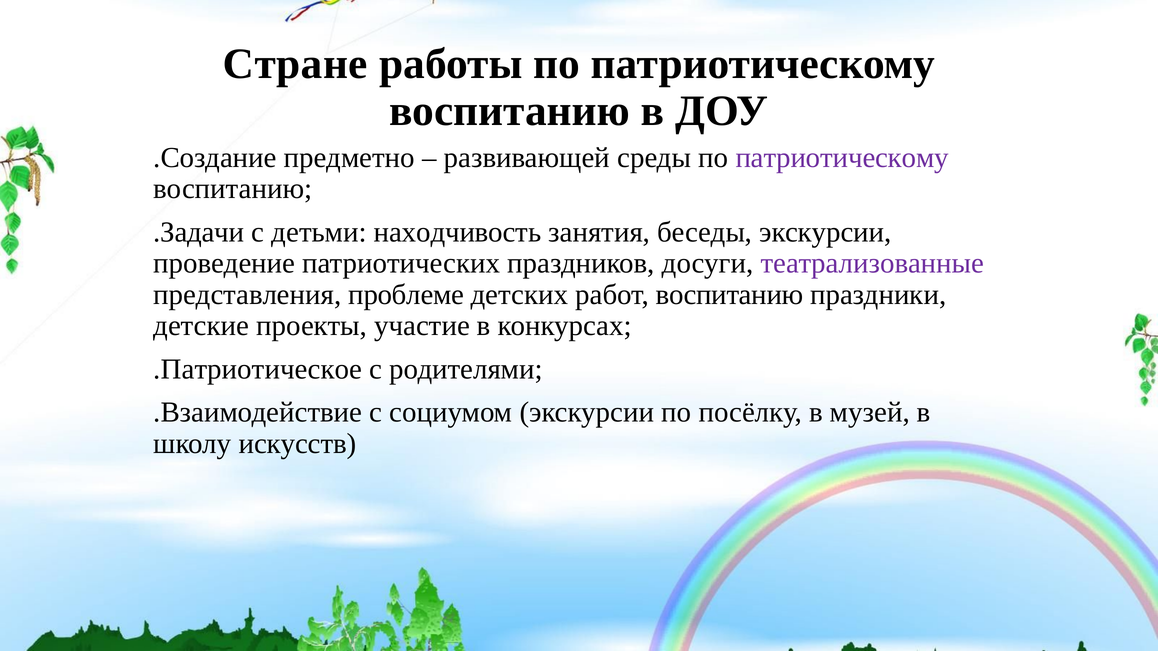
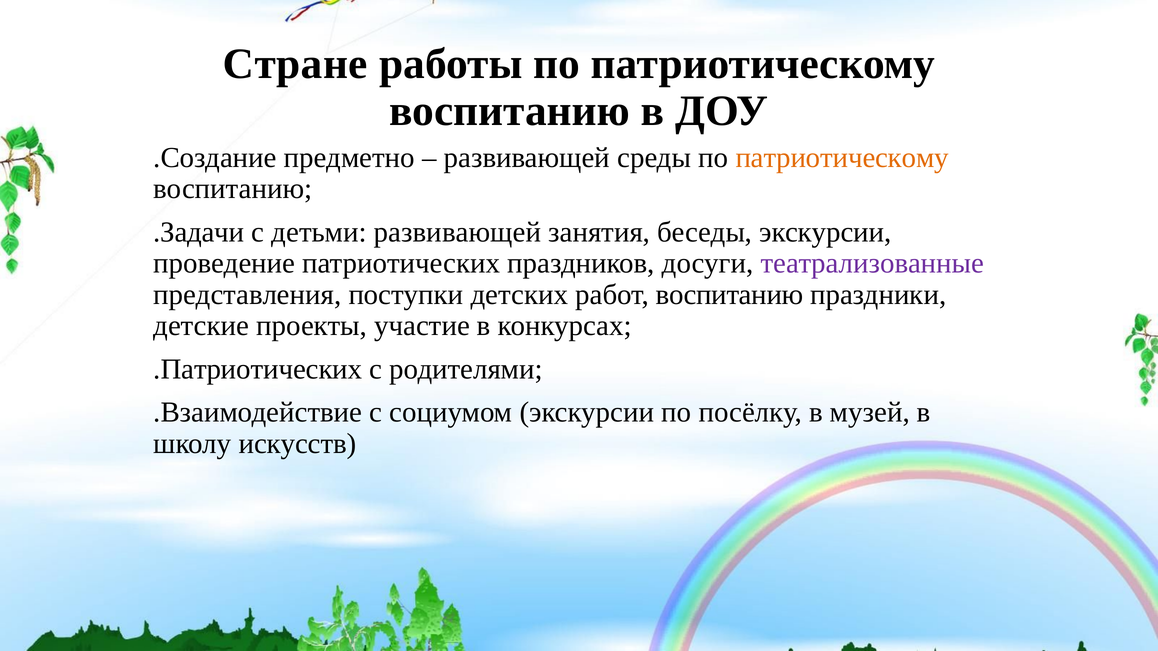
патриотическому colour: purple -> orange (842, 158)
детьми находчивость: находчивость -> развивающей (457, 232)
проблеме: проблеме -> поступки (406, 295)
.Патриотическое: .Патриотическое -> .Патриотических (258, 369)
